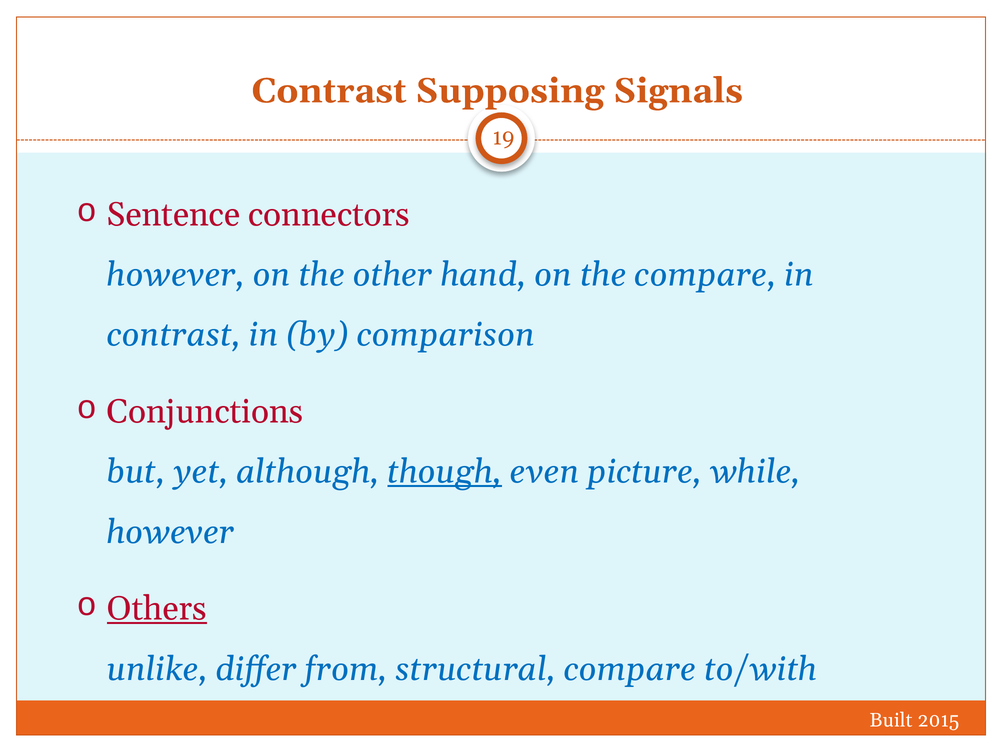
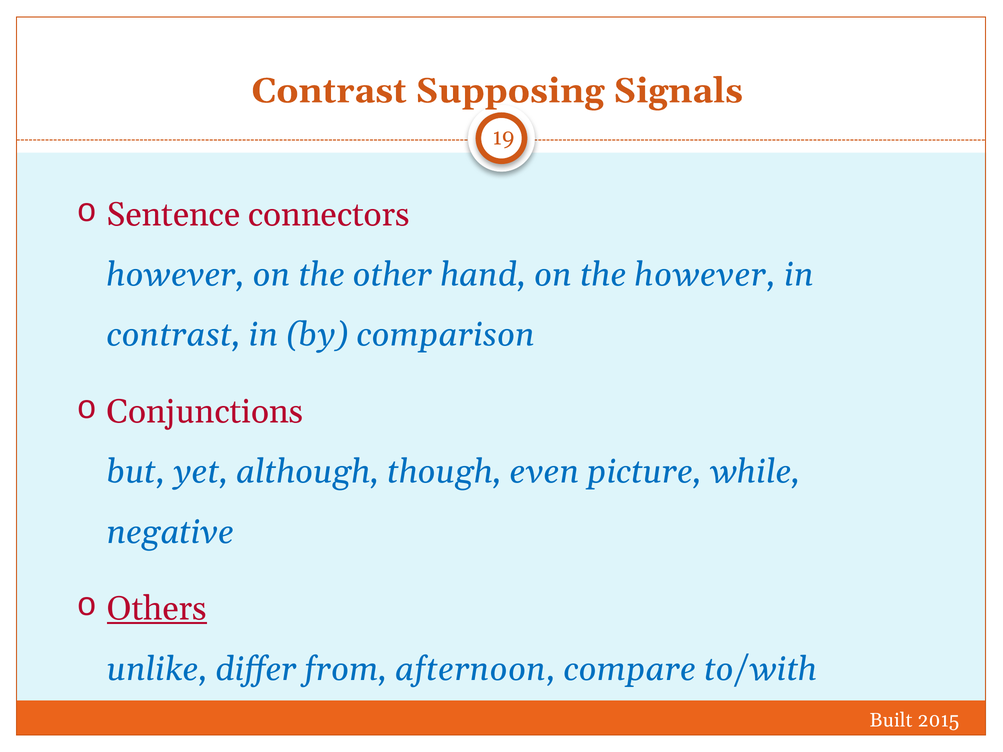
the compare: compare -> however (705, 275)
though underline: present -> none (445, 472)
however: however -> negative (170, 532)
structural: structural -> afternoon (475, 669)
